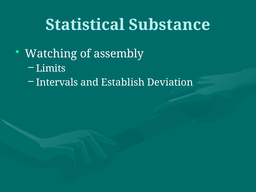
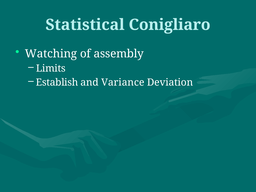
Substance: Substance -> Conigliaro (170, 25)
Intervals: Intervals -> Establish (57, 82)
Establish: Establish -> Variance (123, 82)
